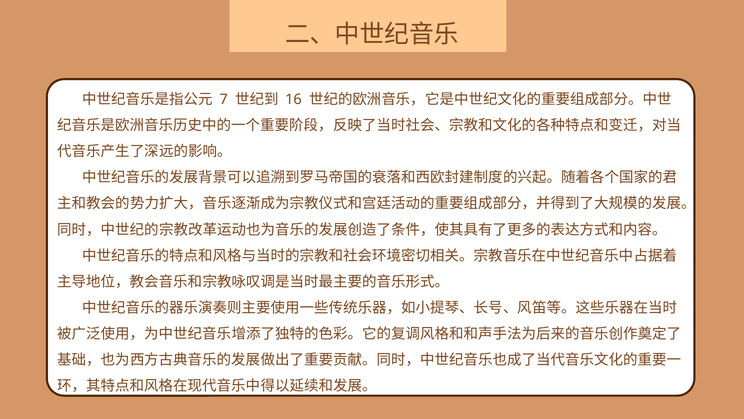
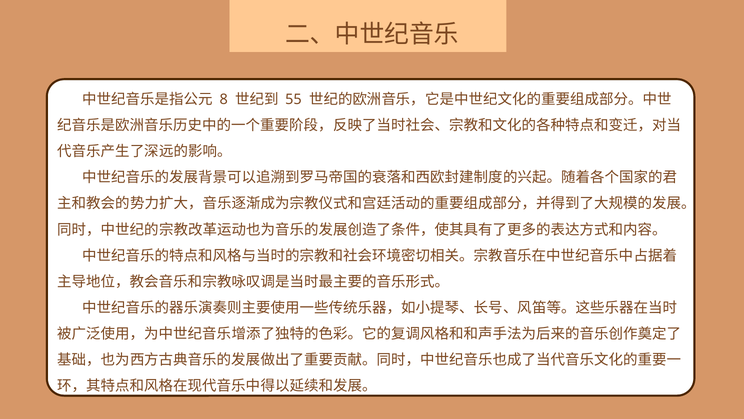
7: 7 -> 8 (224, 99)
16: 16 -> 55 (293, 99)
